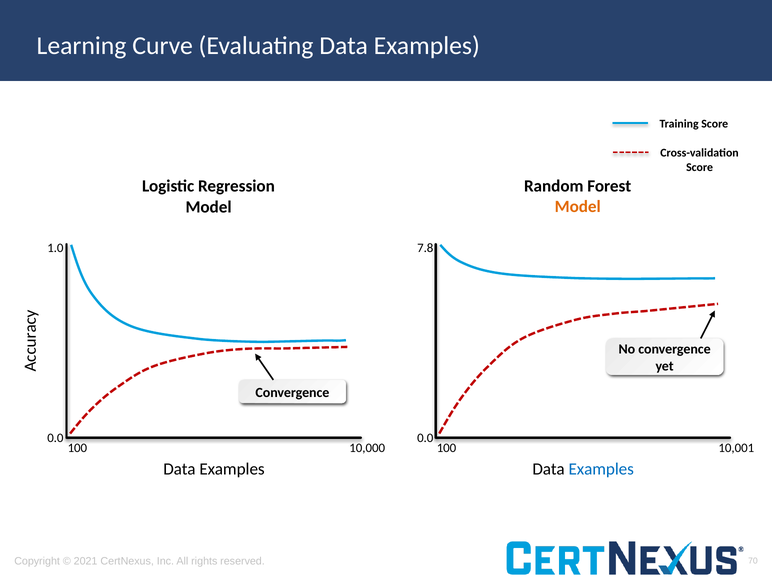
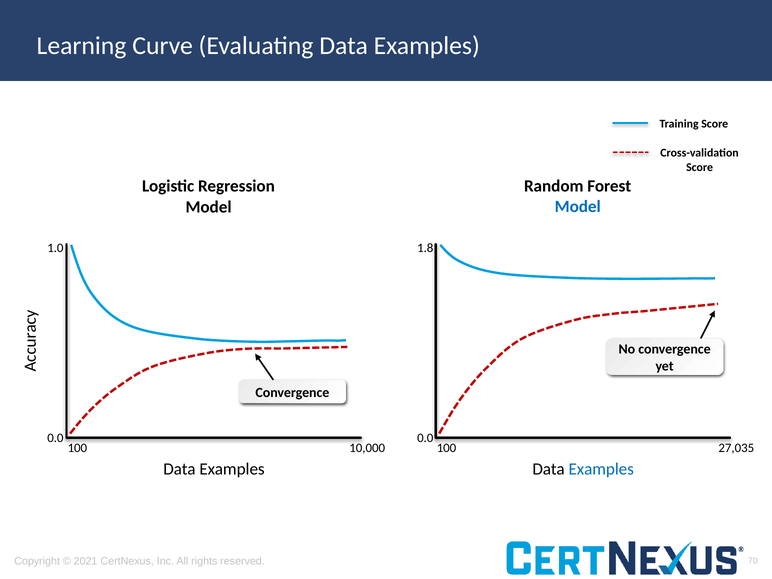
Model colour: orange -> blue (578, 207)
7.8: 7.8 -> 1.8 (425, 248)
10,001: 10,001 -> 27,035 (736, 448)
